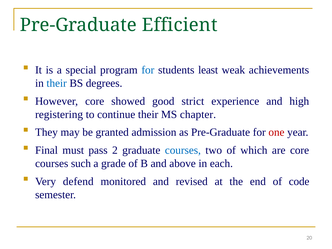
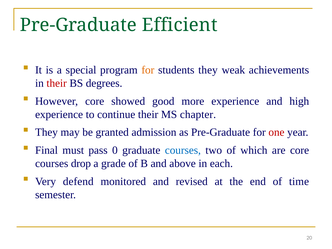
for colour: blue -> orange (148, 70)
students least: least -> they (208, 70)
their colour: blue -> red (57, 83)
strict: strict -> more (193, 101)
registering: registering -> experience (59, 114)
2: 2 -> 0 (115, 150)
such: such -> drop (81, 163)
code: code -> time (299, 181)
